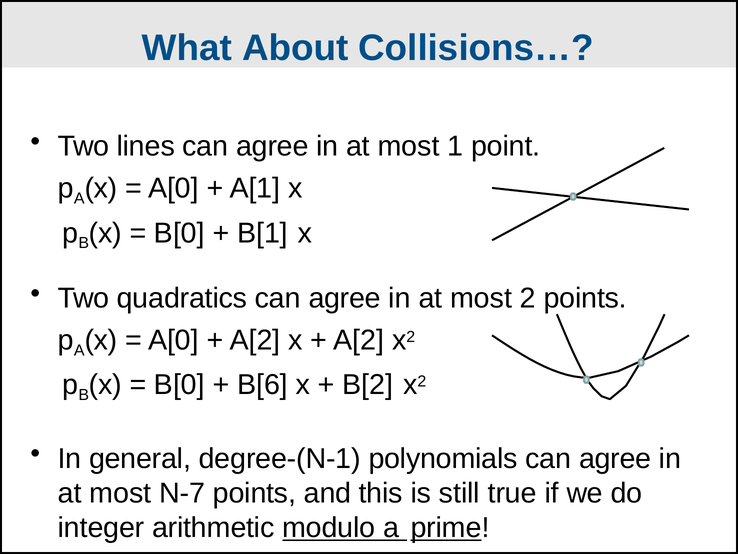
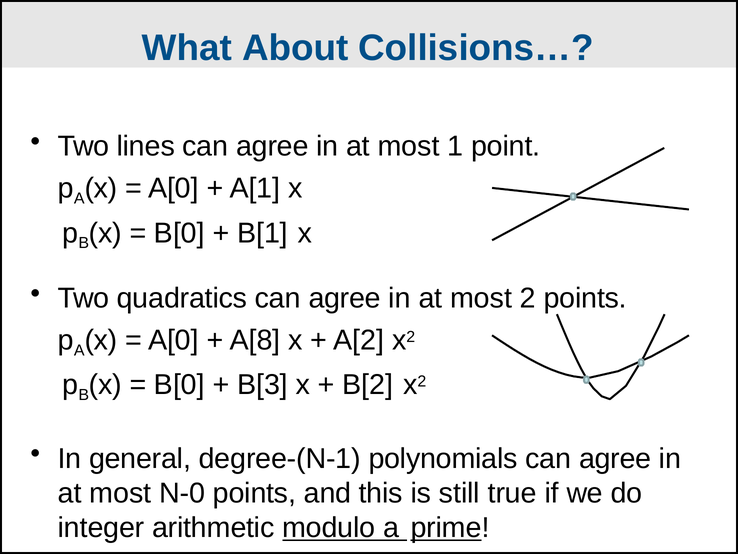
A[2: A[2 -> A[8 (255, 340)
B[6: B[6 -> B[3 (263, 385)
N-7: N-7 -> N-0 (182, 493)
